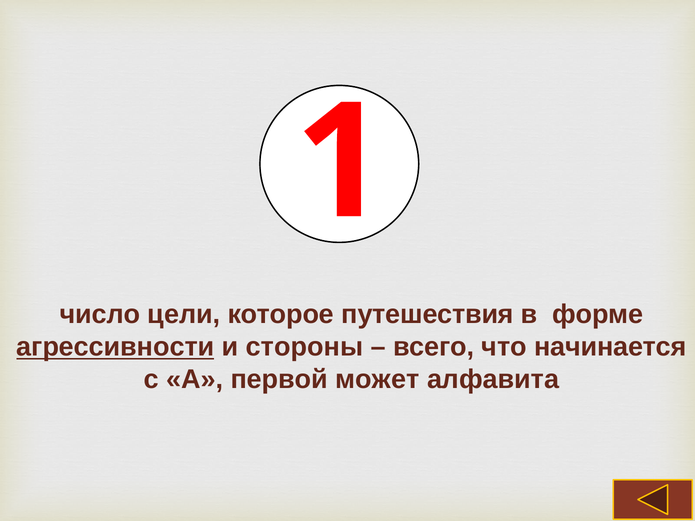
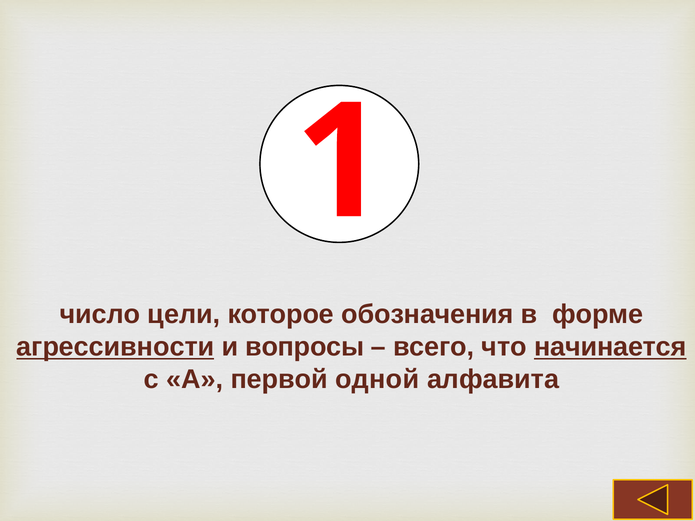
путешествия: путешествия -> обозначения (428, 315)
стороны: стороны -> вопросы (305, 347)
начинается underline: none -> present (610, 347)
может: может -> одной (377, 380)
